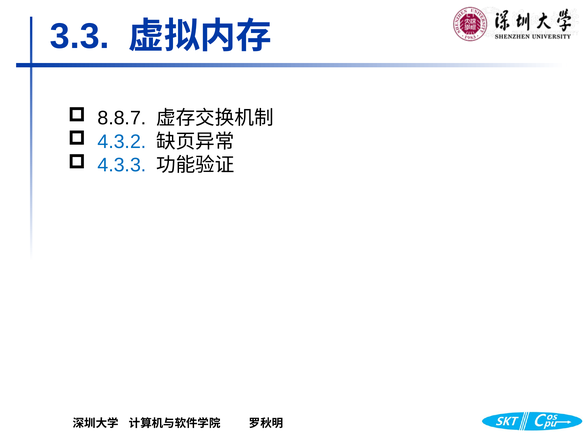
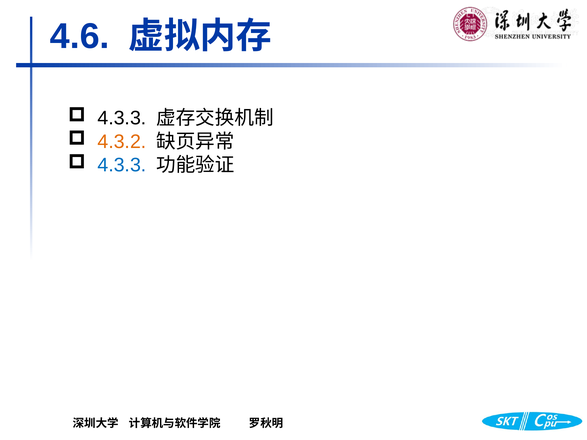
3.3: 3.3 -> 4.6 (80, 36)
8.8.7: 8.8.7 -> 4.3.3 (122, 118)
4.3.2 colour: blue -> orange (122, 142)
